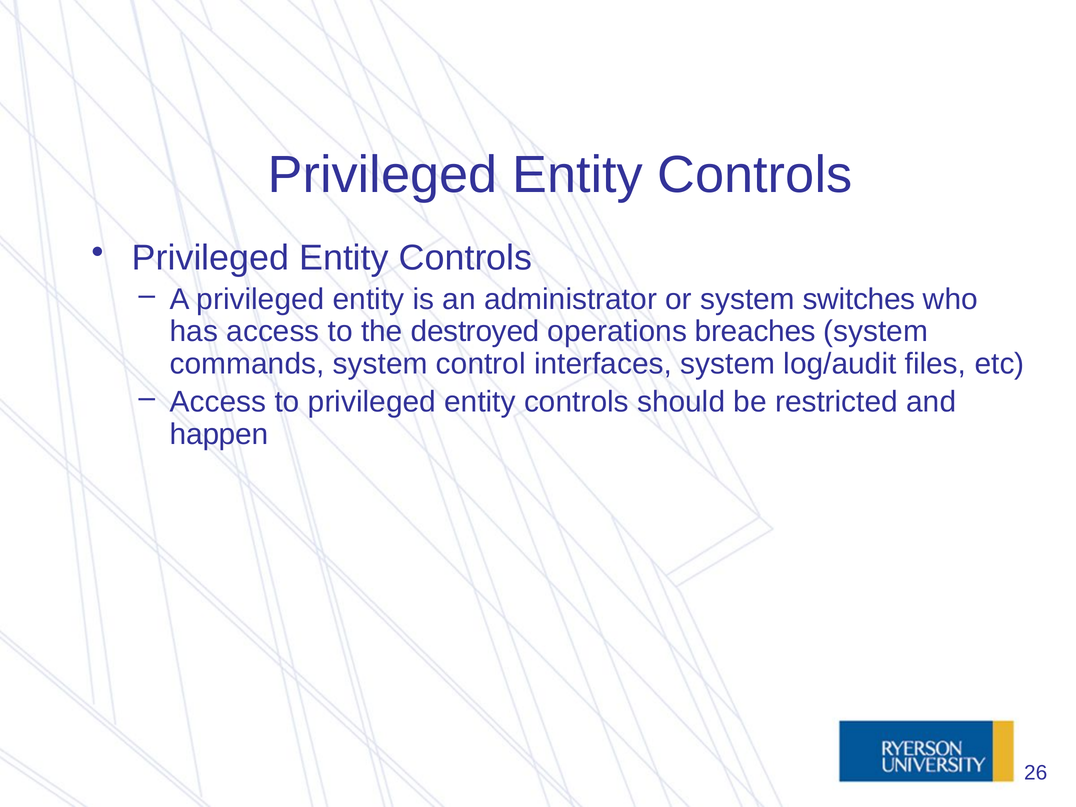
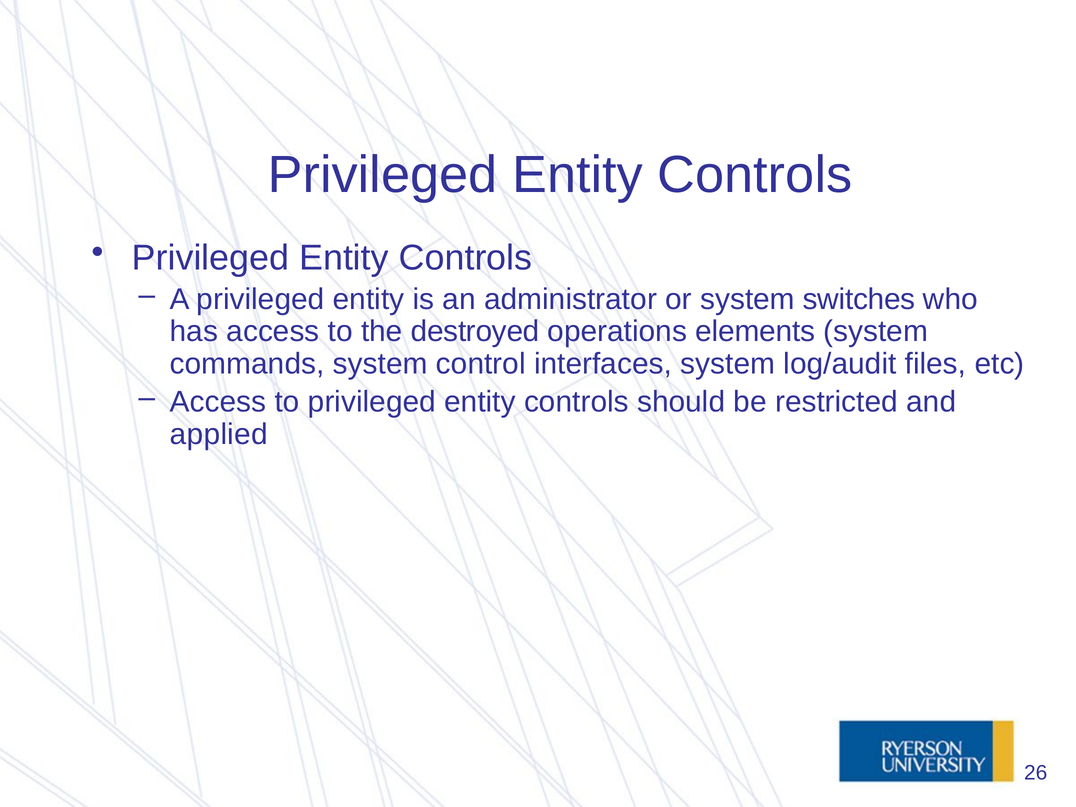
breaches: breaches -> elements (755, 331)
happen: happen -> applied (219, 434)
